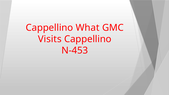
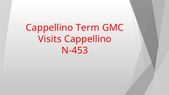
What: What -> Term (88, 28)
